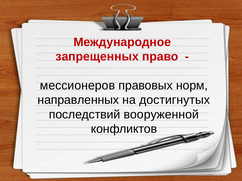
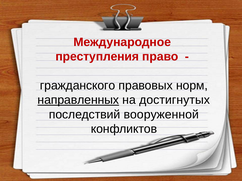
запрещенных: запрещенных -> преступления (97, 57)
мессионеров: мессионеров -> гражданского (78, 86)
направленных underline: none -> present (78, 100)
